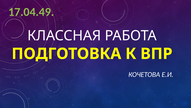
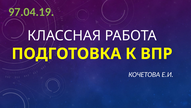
17.04.49: 17.04.49 -> 97.04.19 (31, 12)
